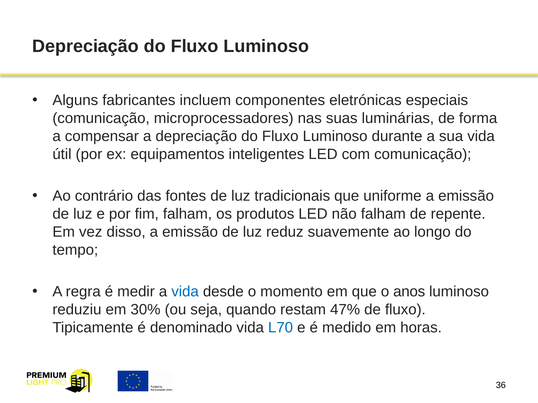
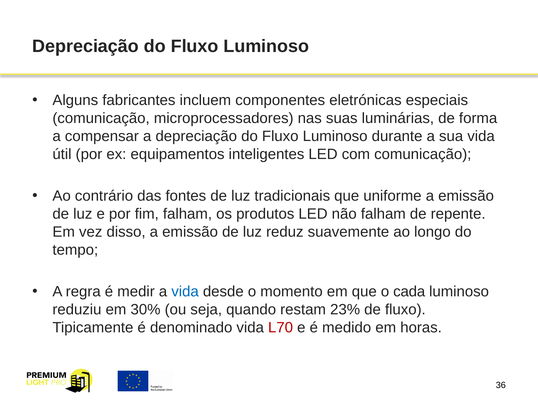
anos: anos -> cada (409, 292)
47%: 47% -> 23% (345, 310)
L70 colour: blue -> red (281, 328)
